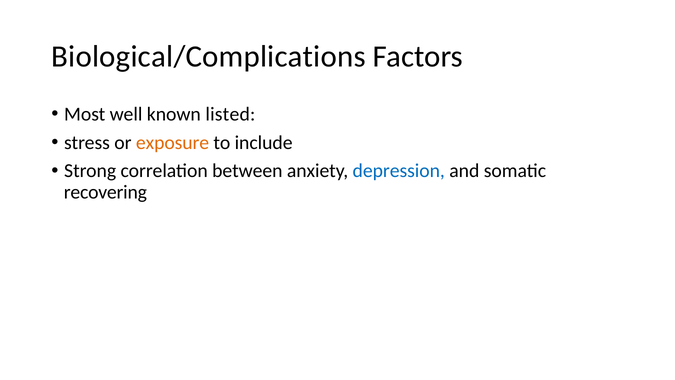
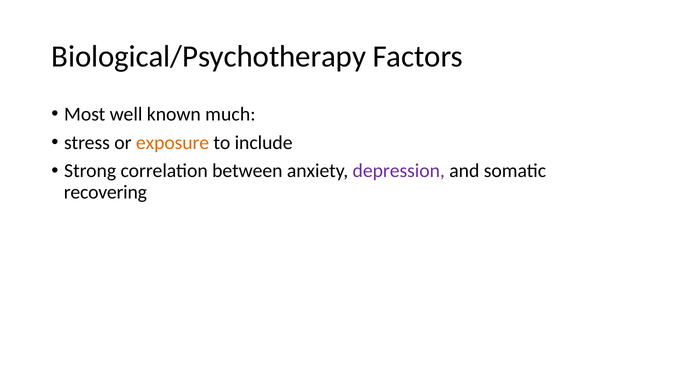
Biological/Complications: Biological/Complications -> Biological/Psychotherapy (209, 57)
listed: listed -> much (230, 114)
depression colour: blue -> purple (399, 171)
